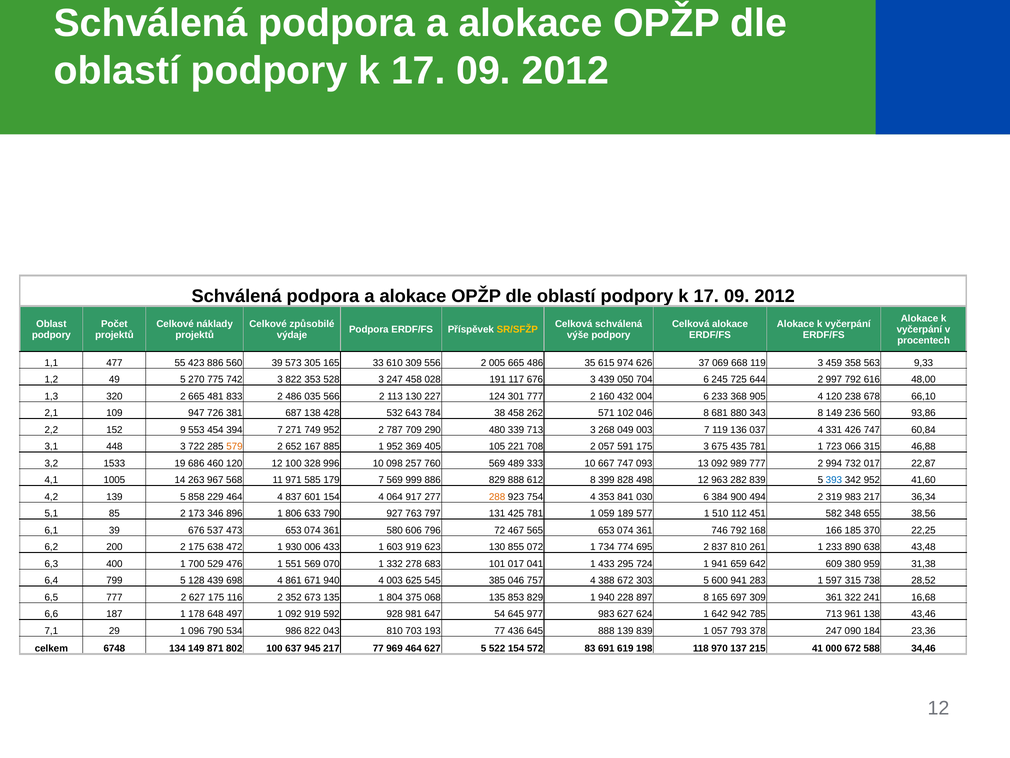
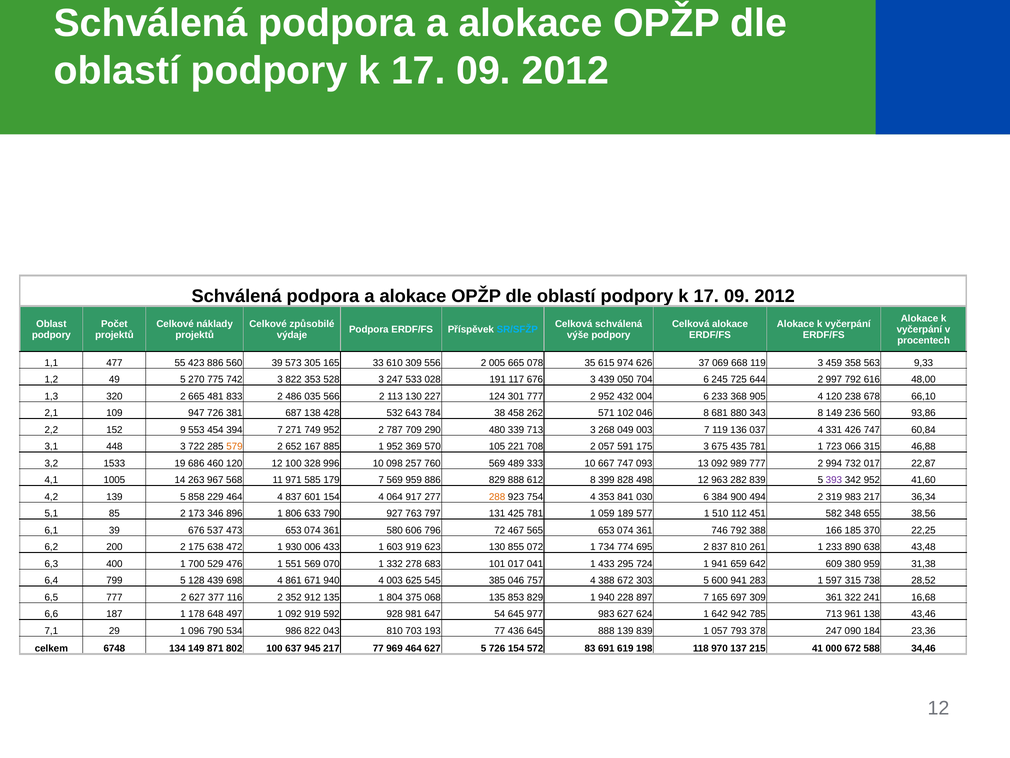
SR/SFŽP colour: yellow -> light blue (517, 329)
665 486: 486 -> 078 (535, 363)
247 458: 458 -> 533 (414, 379)
2 160: 160 -> 952 (606, 396)
405: 405 -> 570 (433, 446)
569 999: 999 -> 959 (414, 480)
393 colour: blue -> purple (834, 480)
792 168: 168 -> 388 (758, 530)
627 175: 175 -> 377 (216, 597)
673: 673 -> 912 (313, 597)
897 8: 8 -> 7 (706, 597)
5 522: 522 -> 726 (497, 648)
